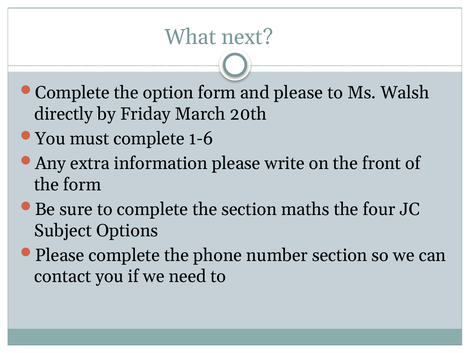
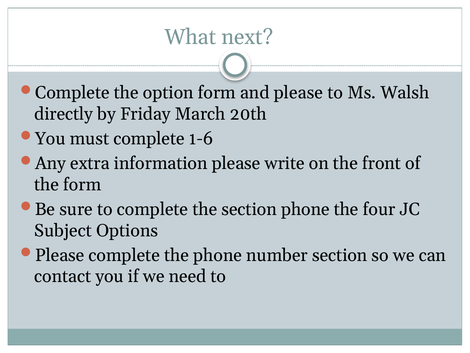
section maths: maths -> phone (305, 209)
